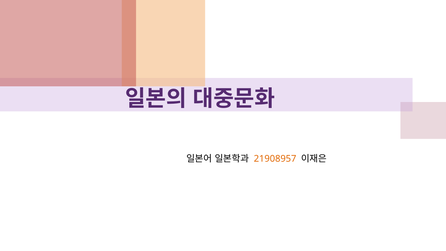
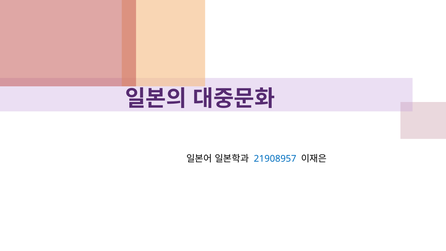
21908957 colour: orange -> blue (275, 159)
